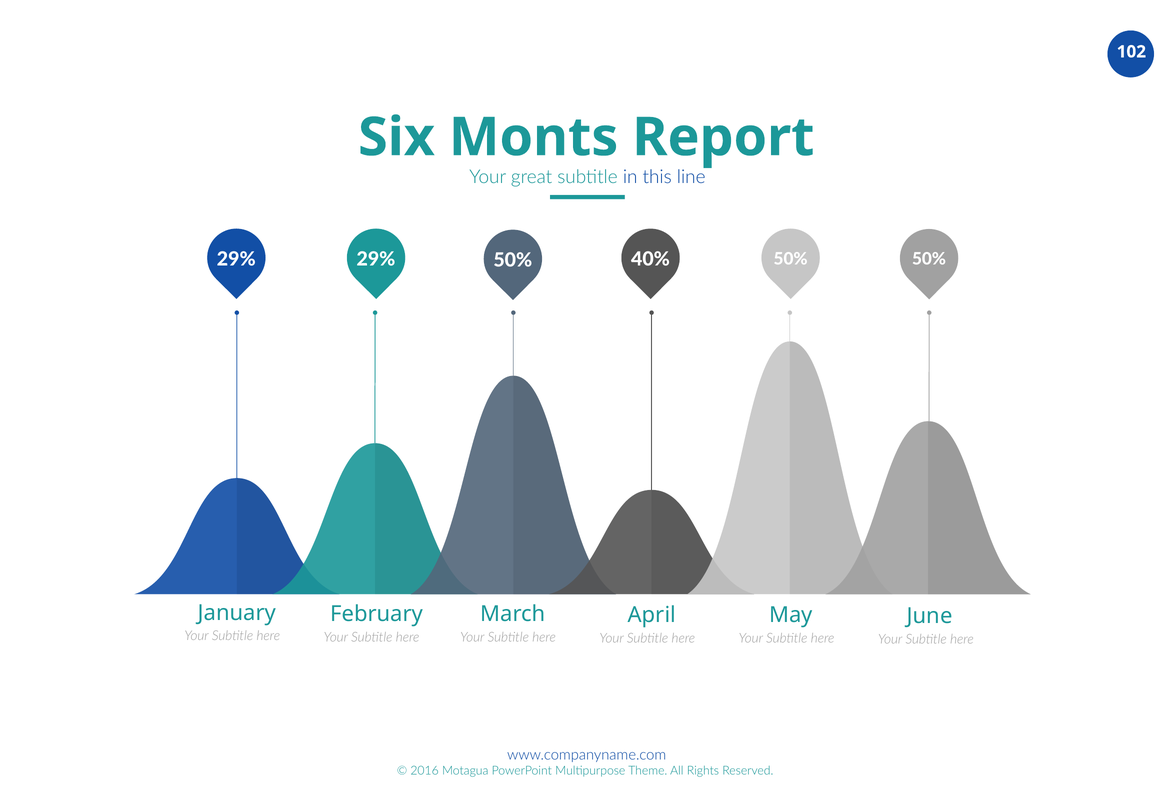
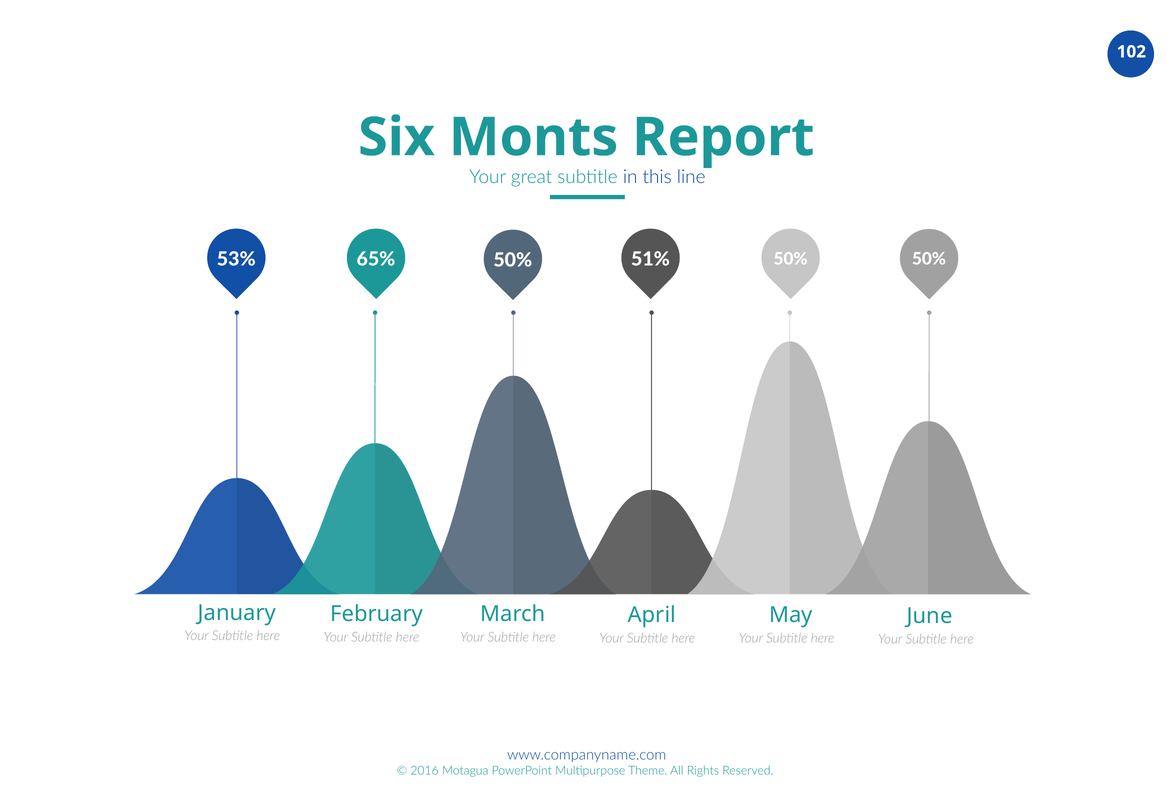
29%: 29% -> 53% (236, 259)
29%: 29% -> 65% (376, 259)
40%: 40% -> 51% (650, 259)
